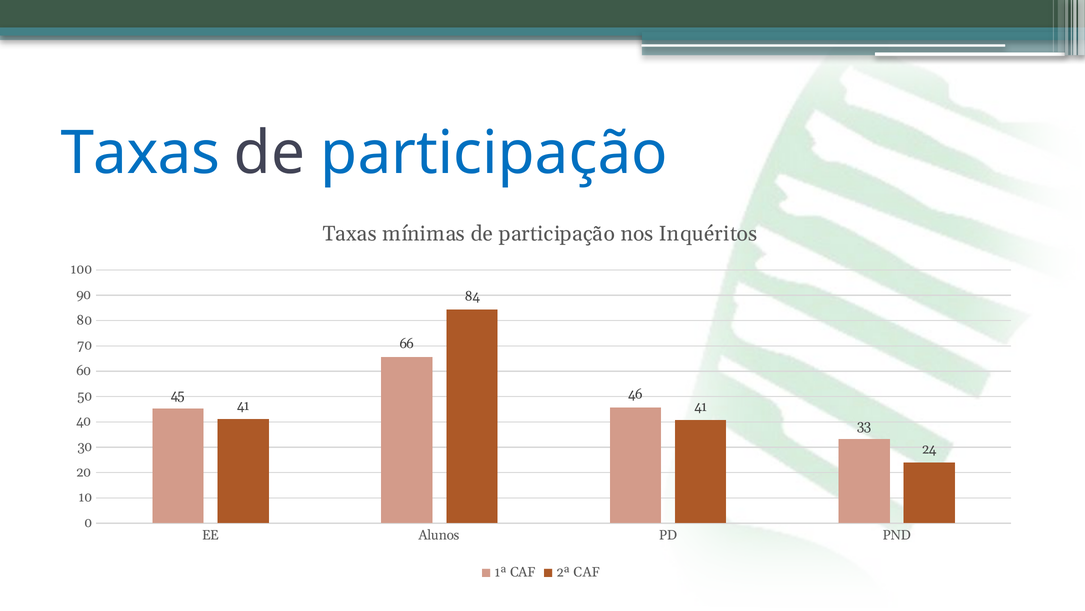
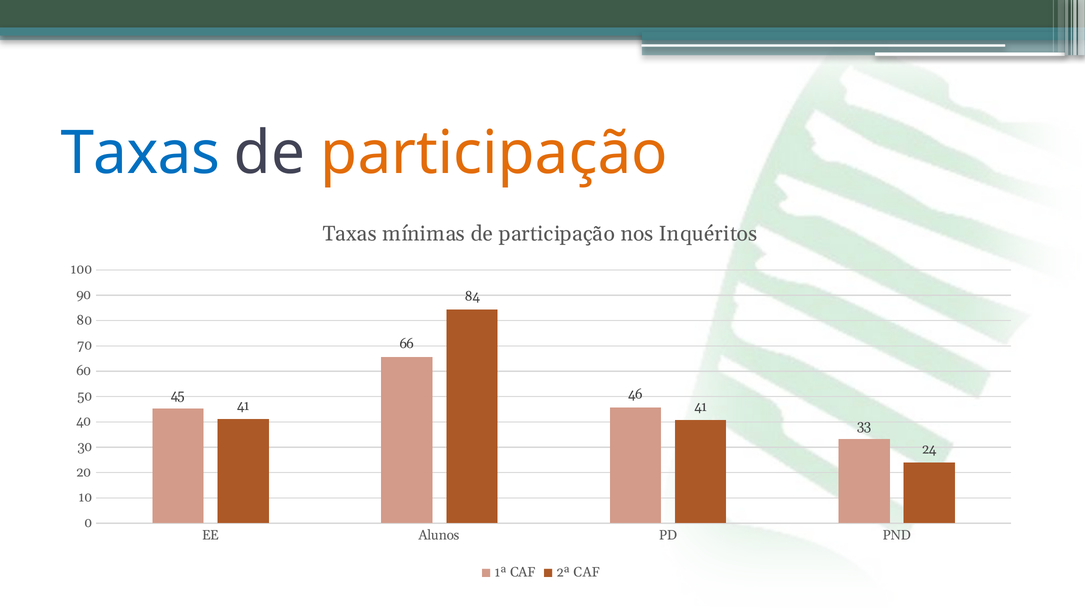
participação colour: blue -> orange (494, 153)
